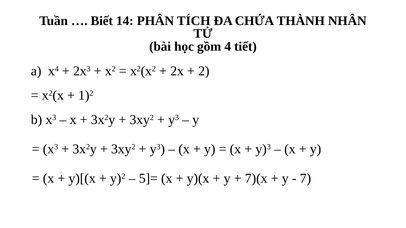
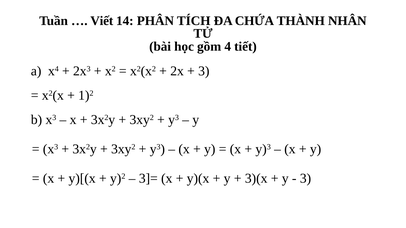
Biết: Biết -> Viết (102, 21)
2: 2 -> 3 (204, 71)
5]=: 5]= -> 3]= (148, 179)
7)(x: 7)(x -> 3)(x (256, 179)
7: 7 -> 3 (306, 179)
